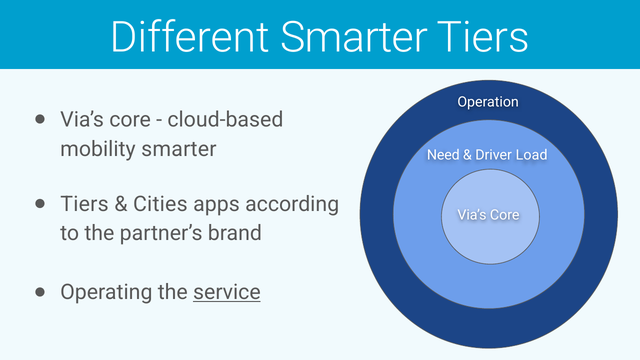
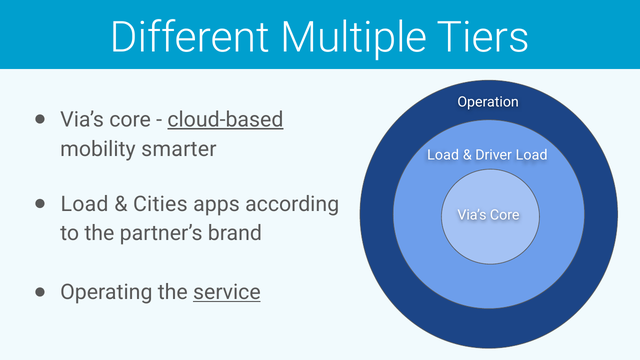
Different Smarter: Smarter -> Multiple (354, 37)
cloud-based underline: none -> present (225, 120)
Need: Need -> Load (443, 155)
Tiers: Tiers -> Load (85, 204)
